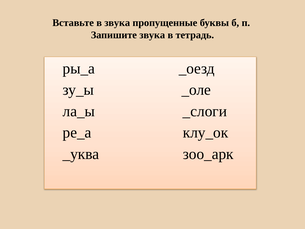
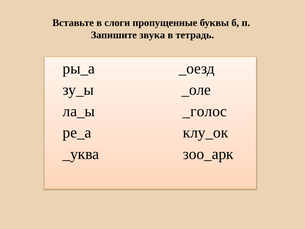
в звука: звука -> слоги (117, 23)
_слоги: _слоги -> _голос (205, 111)
